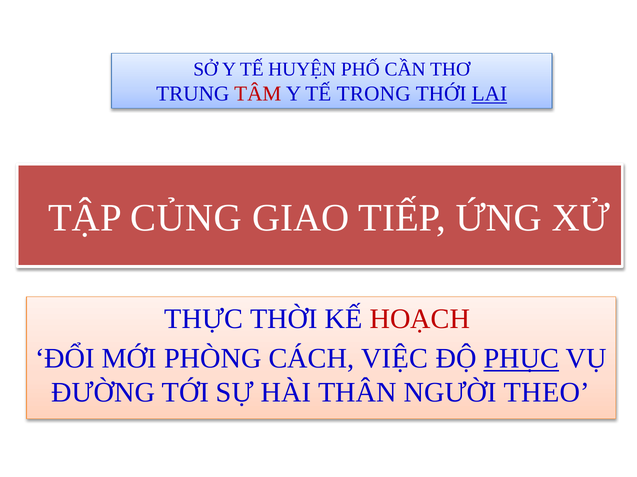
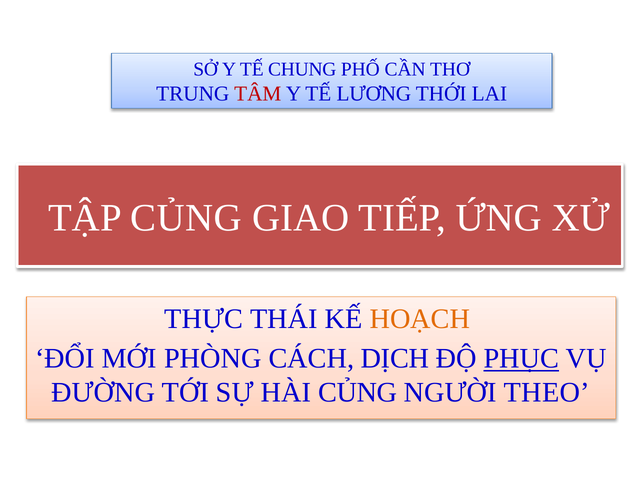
HUYỆN: HUYỆN -> CHUNG (302, 70)
TRONG: TRONG -> LƯƠNG (374, 94)
LAI underline: present -> none (489, 94)
THỜI: THỜI -> THÁI (284, 319)
HOẠCH colour: red -> orange (420, 319)
VIỆC: VIỆC -> DỊCH (395, 359)
HÀI THÂN: THÂN -> CỦNG (358, 393)
